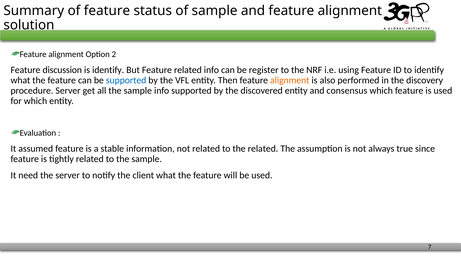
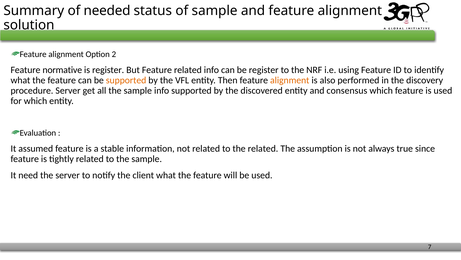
of feature: feature -> needed (107, 11)
discussion: discussion -> normative (62, 70)
is identify: identify -> register (108, 70)
supported colour: blue -> orange (126, 80)
